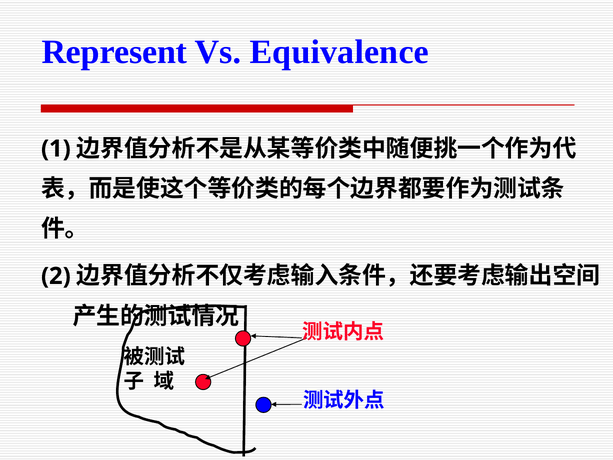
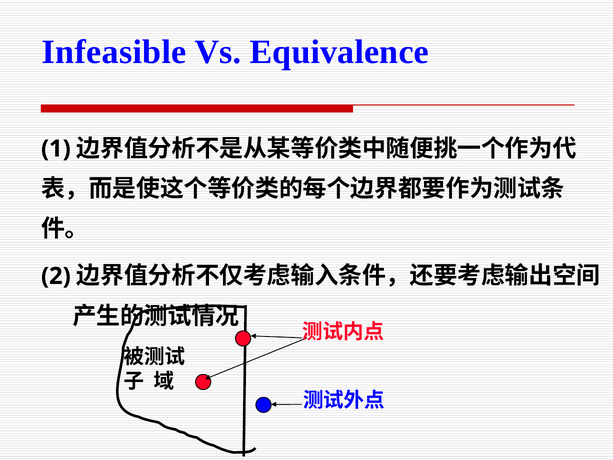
Represent: Represent -> Infeasible (114, 52)
